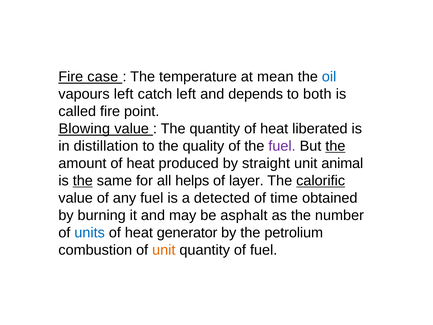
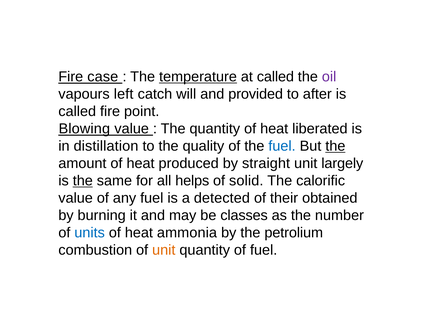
temperature underline: none -> present (198, 77)
at mean: mean -> called (275, 77)
oil colour: blue -> purple (329, 77)
catch left: left -> will (186, 94)
depends: depends -> provided (256, 94)
both: both -> after (317, 94)
fuel colour: purple -> blue (282, 146)
animal: animal -> largely (342, 163)
layer: layer -> solid (246, 181)
calorific underline: present -> none (321, 181)
time: time -> their (284, 198)
asphalt: asphalt -> classes (244, 215)
generator: generator -> ammonia (187, 233)
